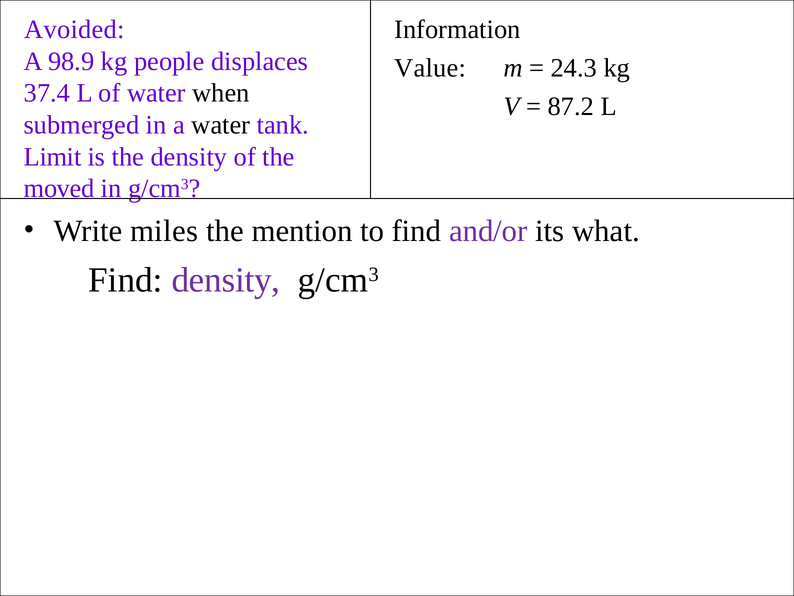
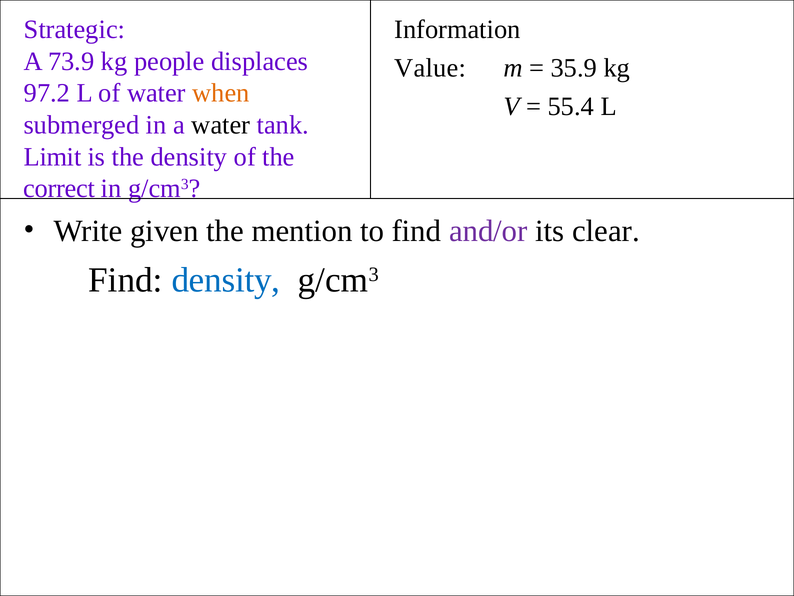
Avoided: Avoided -> Strategic (74, 30)
98.9: 98.9 -> 73.9 (71, 61)
24.3: 24.3 -> 35.9 (574, 68)
37.4: 37.4 -> 97.2 (47, 93)
when colour: black -> orange (221, 93)
87.2: 87.2 -> 55.4 (571, 106)
moved: moved -> correct (59, 188)
miles: miles -> given (164, 231)
what: what -> clear (606, 231)
density colour: purple -> blue (226, 280)
